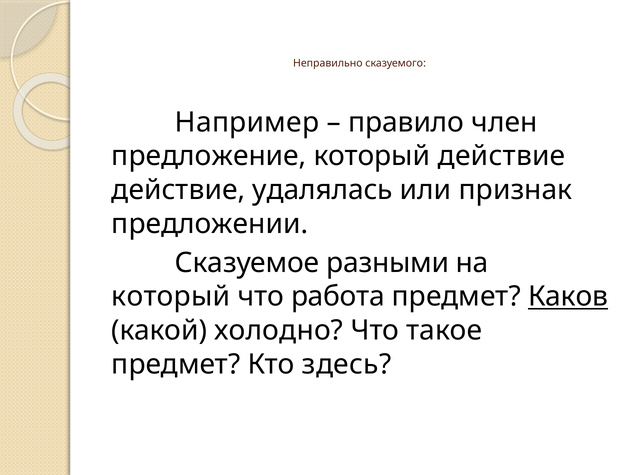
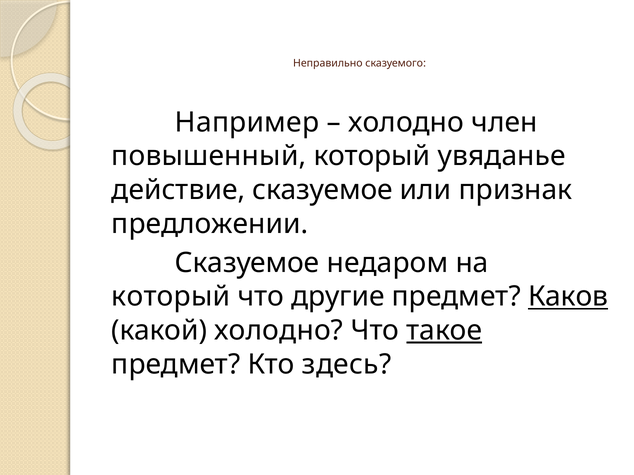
правило: правило -> холодно (406, 122)
предложение: предложение -> повышенный (209, 156)
который действие: действие -> увяданье (502, 156)
действие удалялась: удалялась -> сказуемое (323, 190)
разными: разными -> недаром (388, 263)
работа: работа -> другие (338, 297)
такое underline: none -> present (444, 331)
